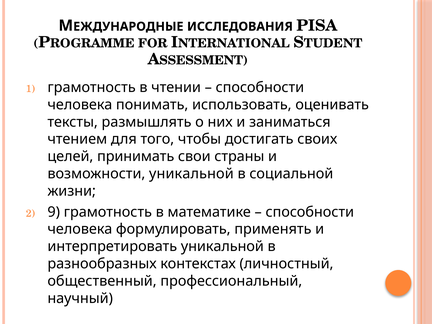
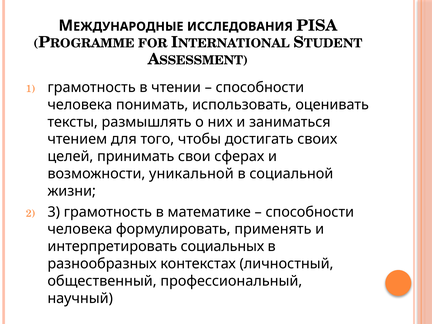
страны: страны -> сферах (239, 156)
9: 9 -> 3 (54, 212)
интерпретировать уникальной: уникальной -> социальных (222, 247)
